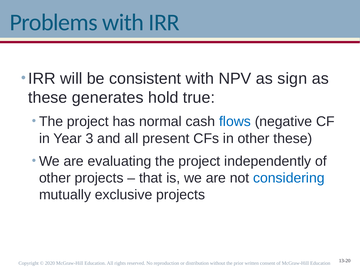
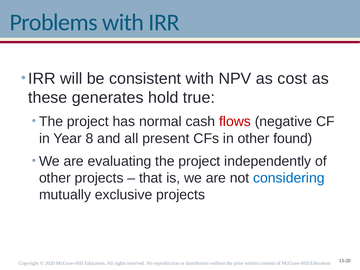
sign: sign -> cost (292, 78)
flows colour: blue -> red (235, 122)
3: 3 -> 8 (89, 138)
other these: these -> found (293, 138)
